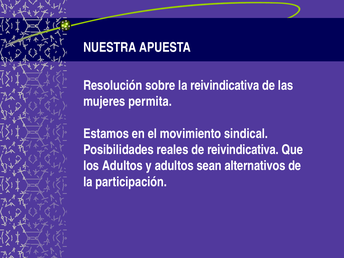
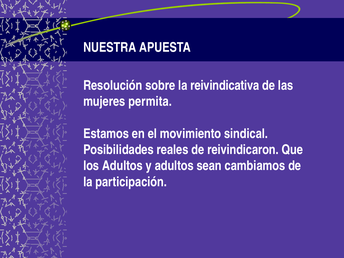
de reivindicativa: reivindicativa -> reivindicaron (243, 150)
alternativos: alternativos -> cambiamos (255, 166)
